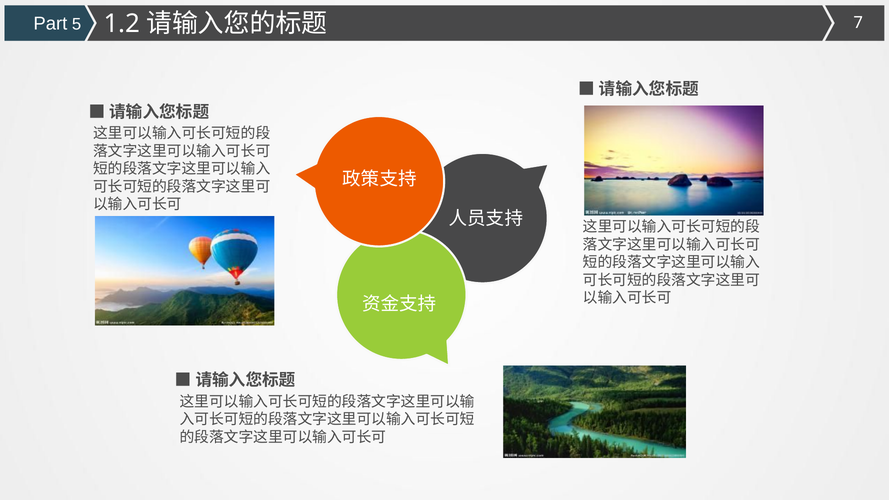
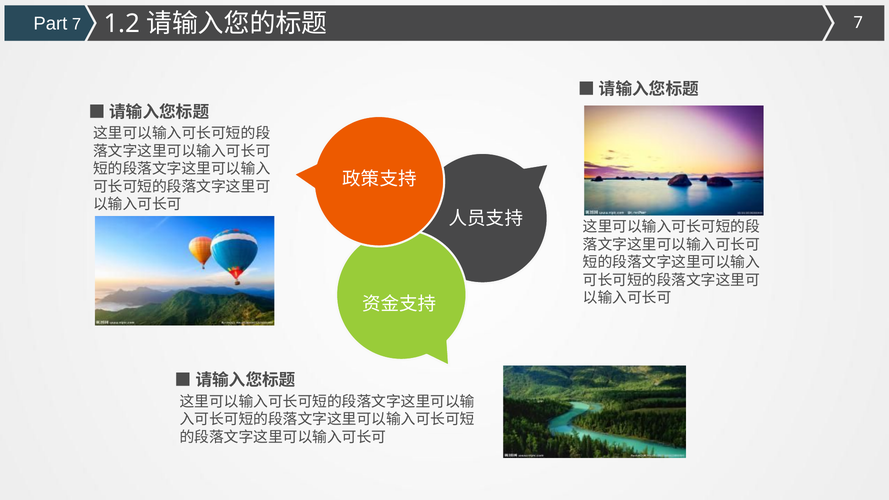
Part 5: 5 -> 7 (77, 24)
